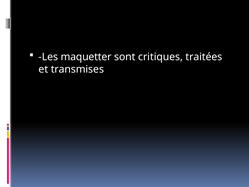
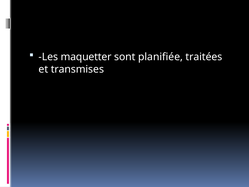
critiques: critiques -> planifiée (161, 57)
